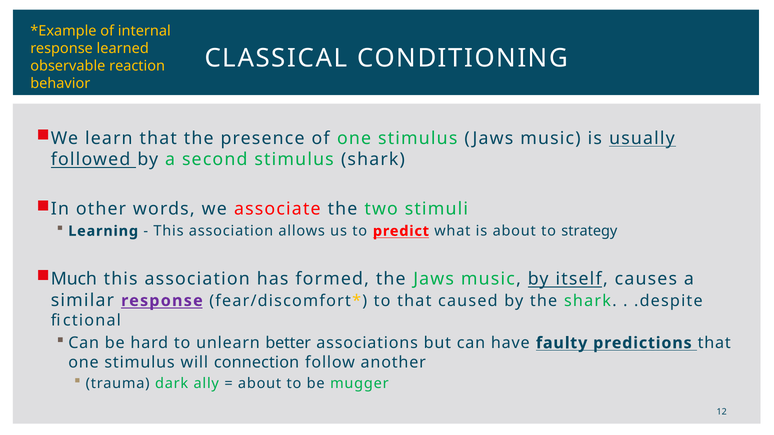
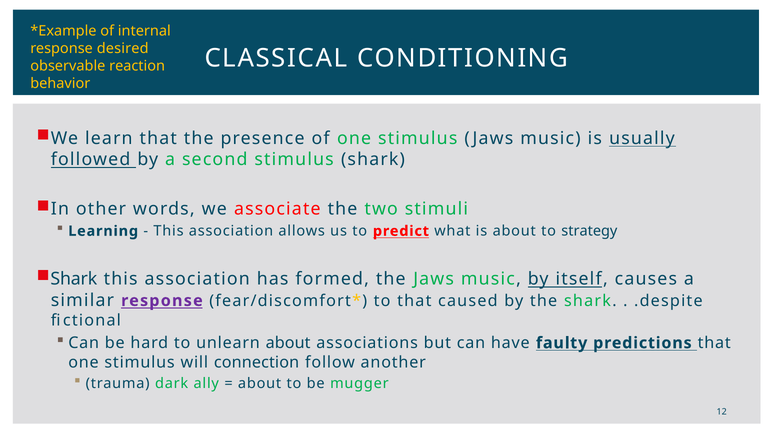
learned: learned -> desired (123, 49)
Much: Much -> Shark (74, 279)
unlearn better: better -> about (288, 343)
